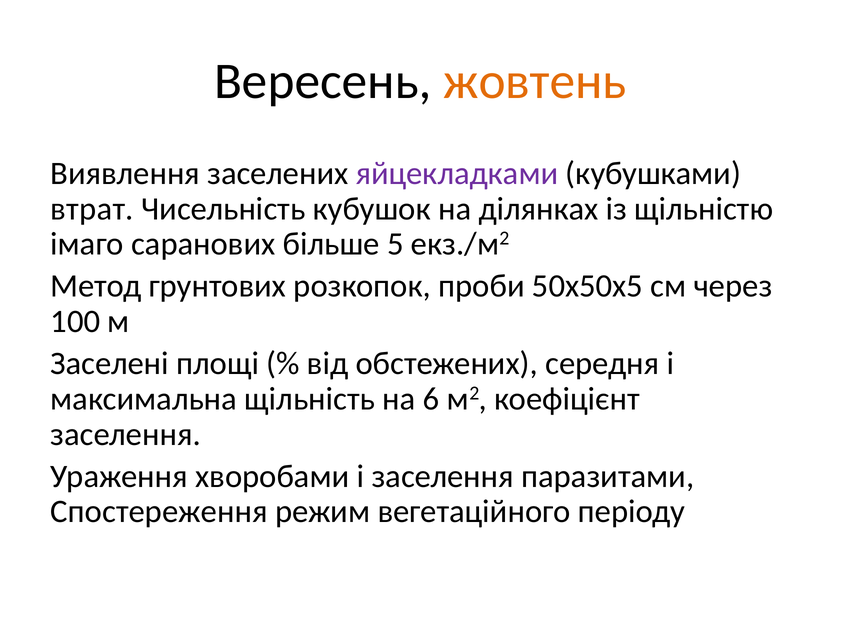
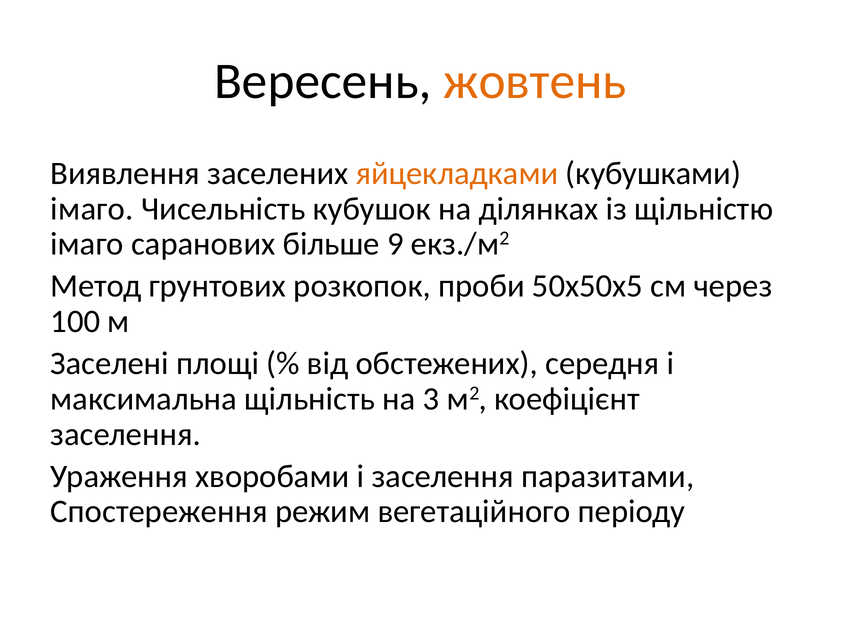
яйцекладками colour: purple -> orange (457, 173)
втрат: втрат -> імаго (92, 209)
5: 5 -> 9 (395, 244)
6: 6 -> 3 (431, 399)
